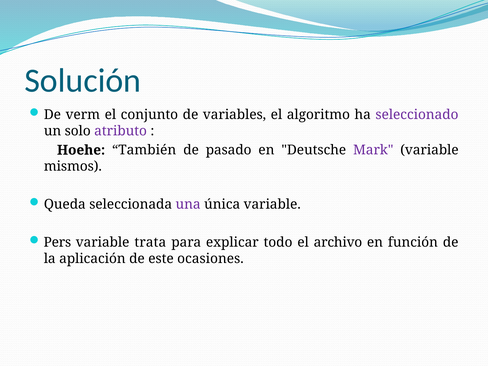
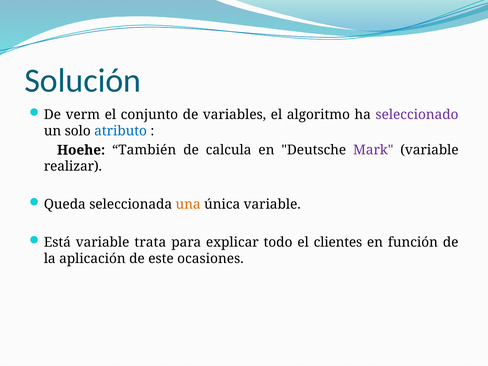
atributo colour: purple -> blue (121, 131)
pasado: pasado -> calcula (229, 150)
mismos: mismos -> realizar (73, 166)
una colour: purple -> orange (188, 204)
Pers: Pers -> Está (57, 242)
archivo: archivo -> clientes (338, 242)
